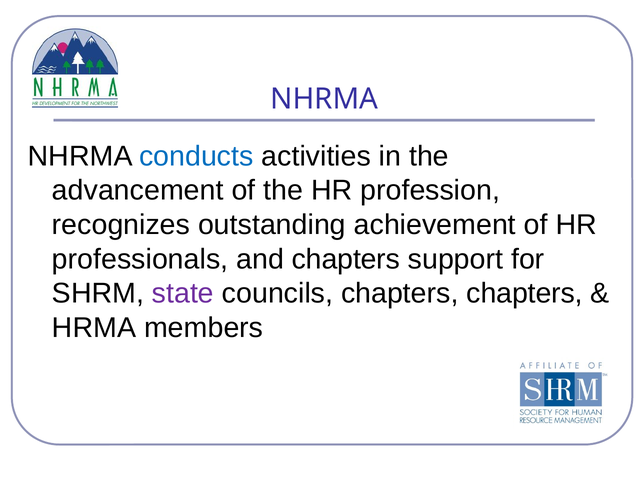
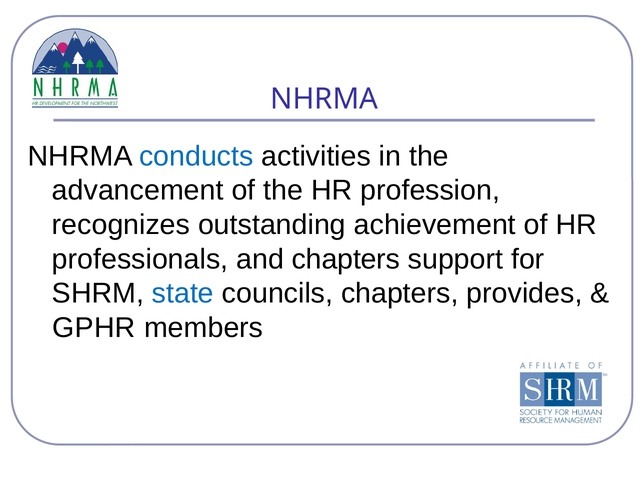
state colour: purple -> blue (183, 294)
chapters chapters: chapters -> provides (524, 294)
HRMA: HRMA -> GPHR (94, 328)
